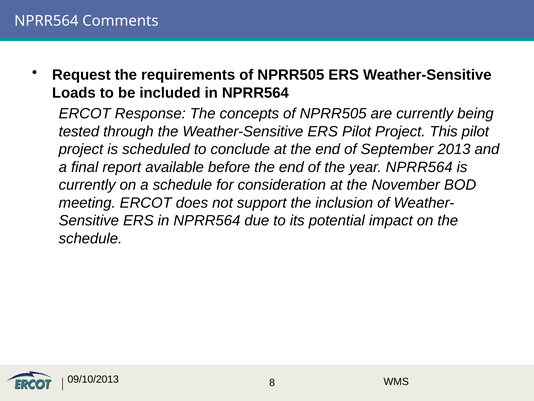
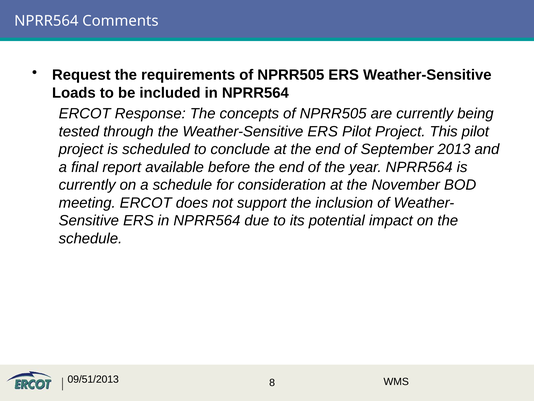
09/10/2013: 09/10/2013 -> 09/51/2013 (93, 379)
